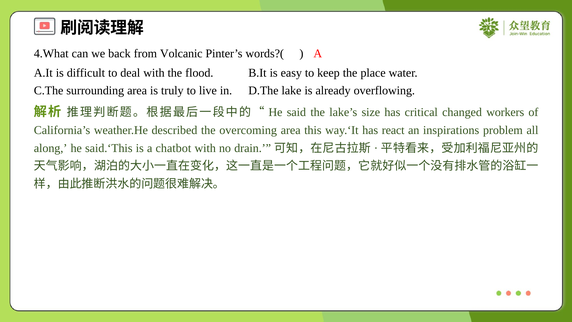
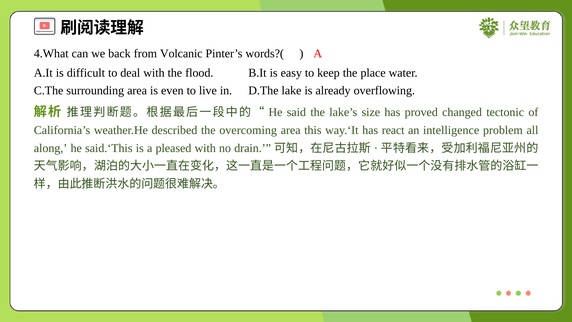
truly: truly -> even (172, 91)
critical: critical -> proved (421, 112)
workers: workers -> tectonic (505, 112)
inspirations: inspirations -> intelligence (451, 130)
chatbot: chatbot -> pleased (173, 148)
